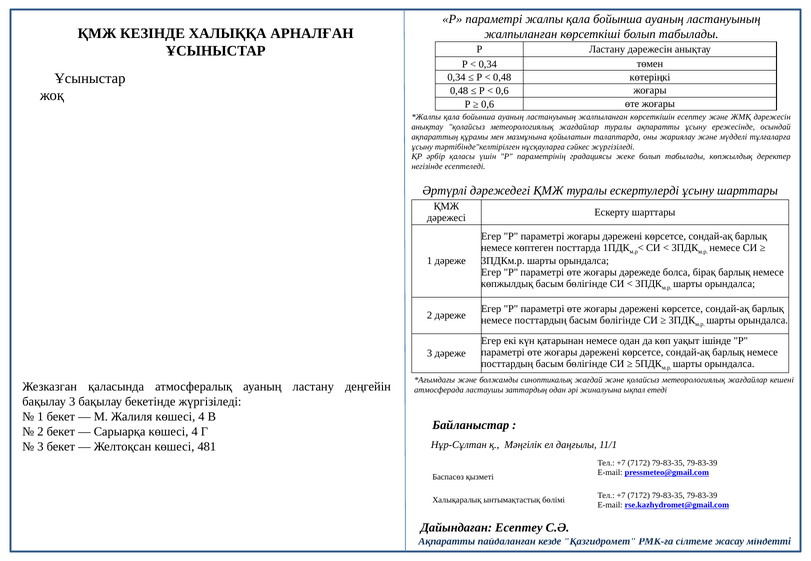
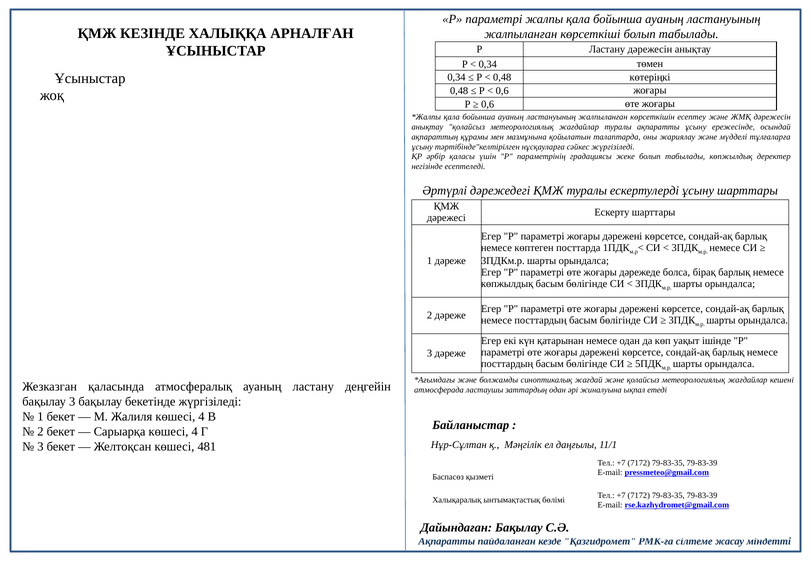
Дайындаған Есептеу: Есептеу -> Бақылау (519, 528)
